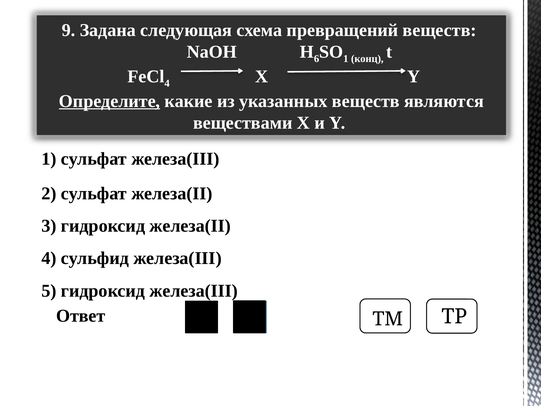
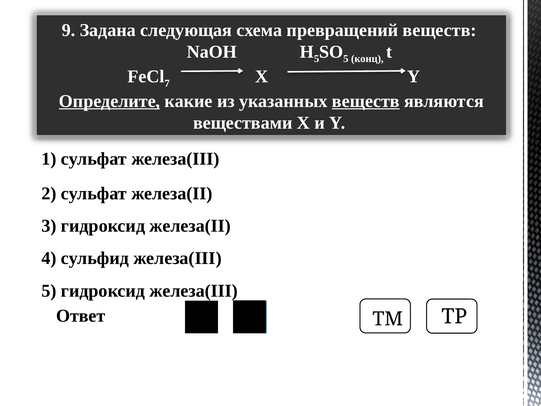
6: 6 -> 5 (317, 59)
1: 1 -> 5 (346, 59)
4: 4 -> 7 (167, 83)
веществ underline: none -> present (366, 101)
